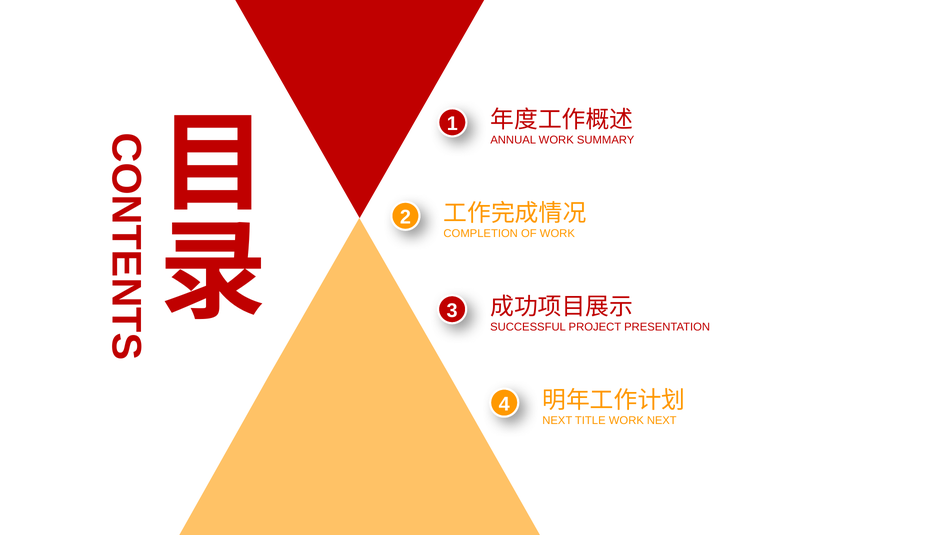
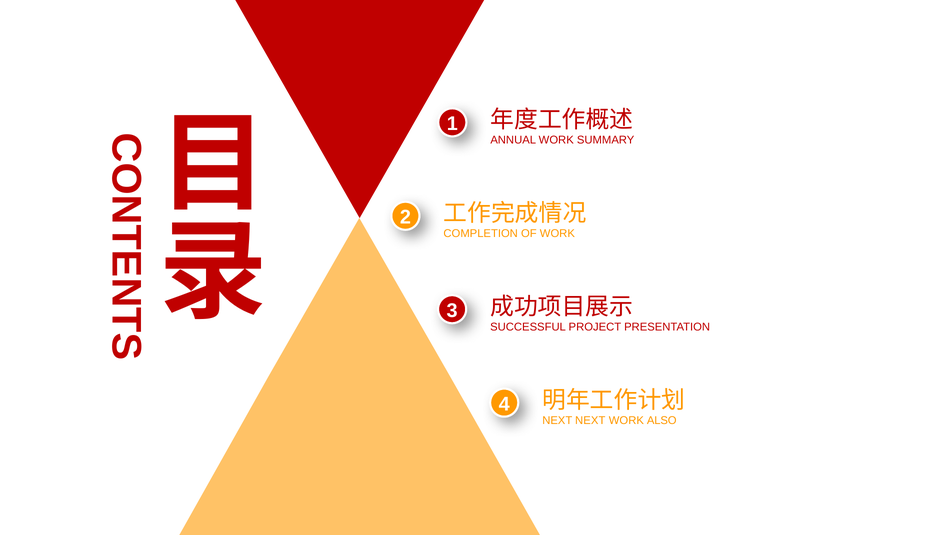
NEXT TITLE: TITLE -> NEXT (590, 421)
WORK NEXT: NEXT -> ALSO (662, 421)
